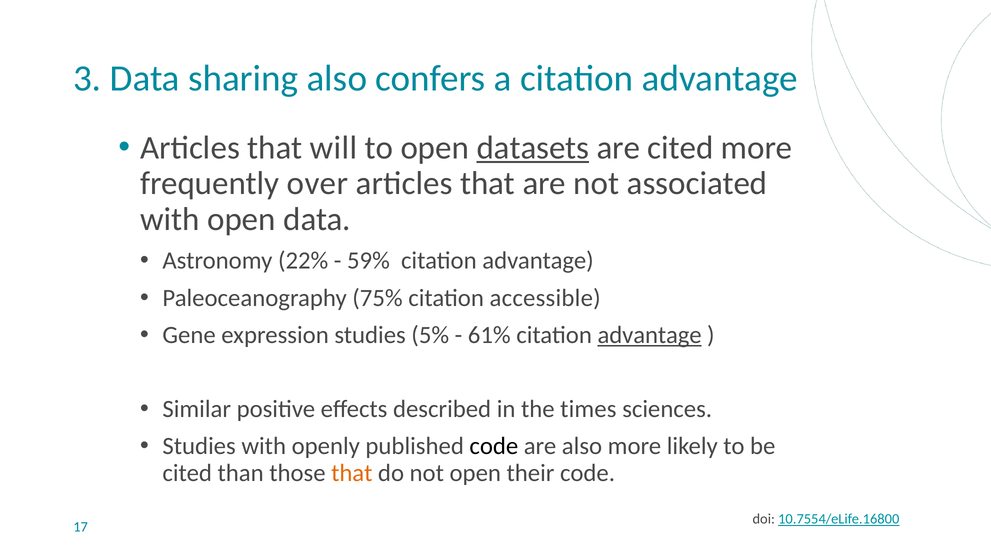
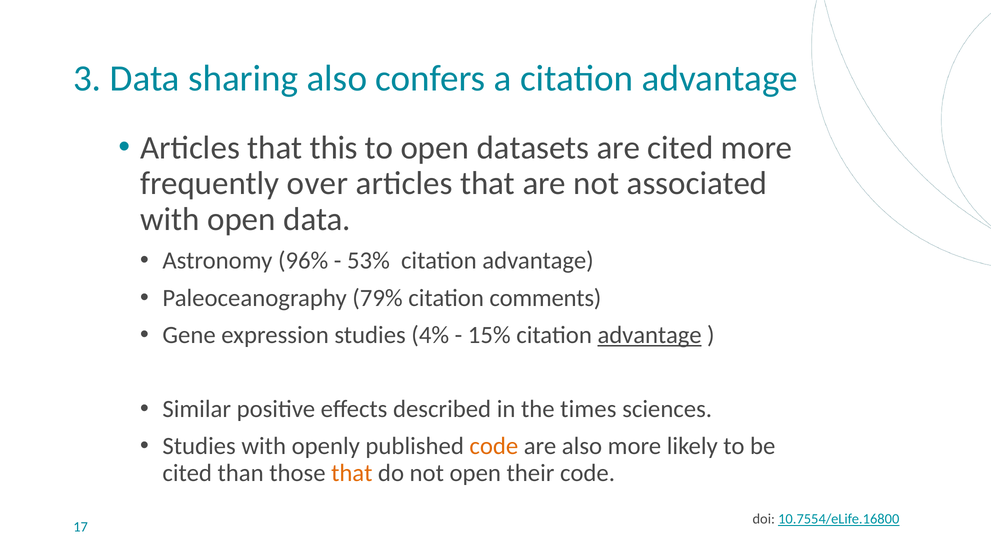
will: will -> this (334, 147)
datasets underline: present -> none (533, 147)
22%: 22% -> 96% (303, 260)
59%: 59% -> 53% (368, 260)
75%: 75% -> 79% (378, 298)
accessible: accessible -> comments (545, 298)
5%: 5% -> 4% (430, 335)
61%: 61% -> 15% (489, 335)
code colour: black -> orange (494, 446)
